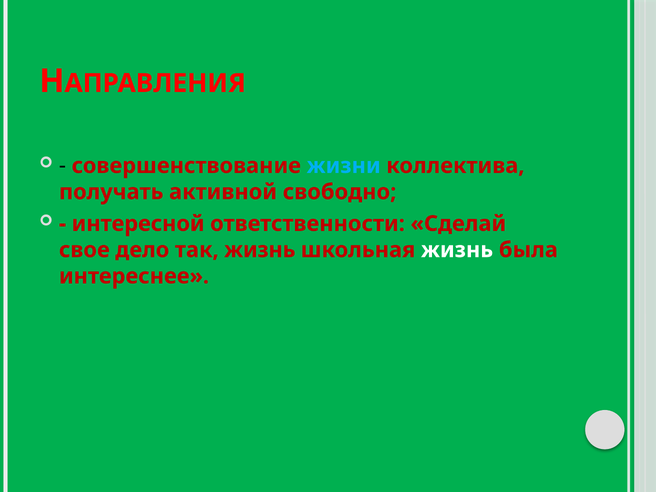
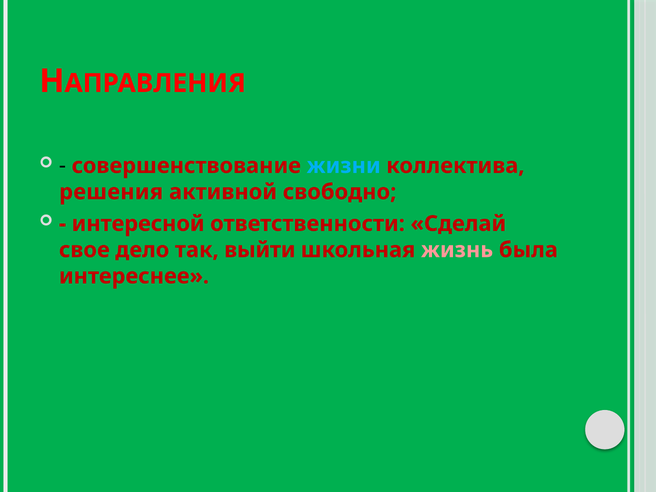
получать: получать -> решения (111, 192)
так жизнь: жизнь -> выйти (260, 250)
жизнь colour: white -> pink (457, 250)
